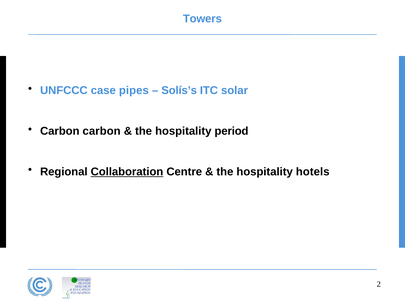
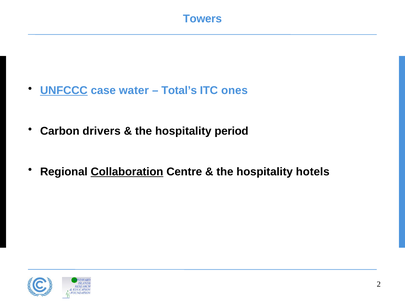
UNFCCC underline: none -> present (64, 91)
pipes: pipes -> water (134, 91)
Solís’s: Solís’s -> Total’s (179, 91)
solar: solar -> ones (234, 91)
Carbon carbon: carbon -> drivers (102, 131)
